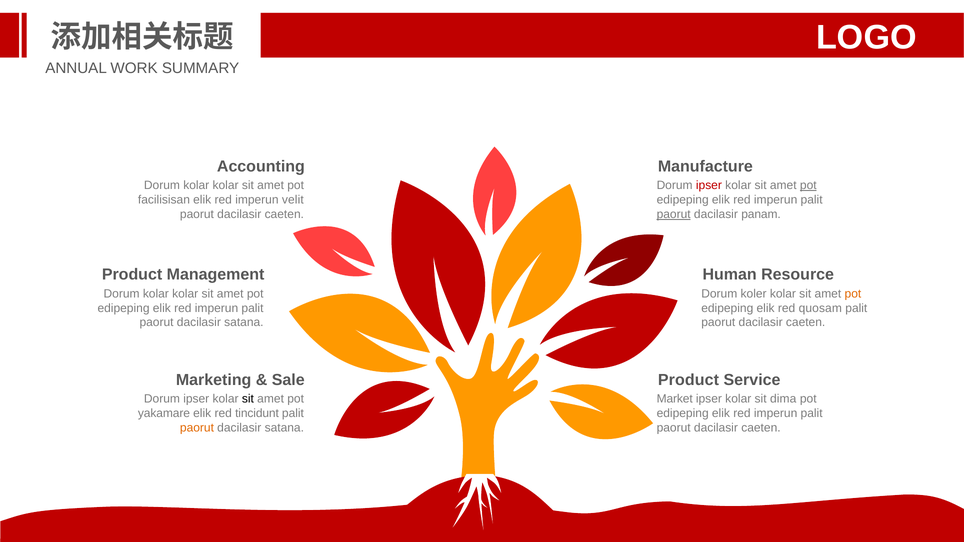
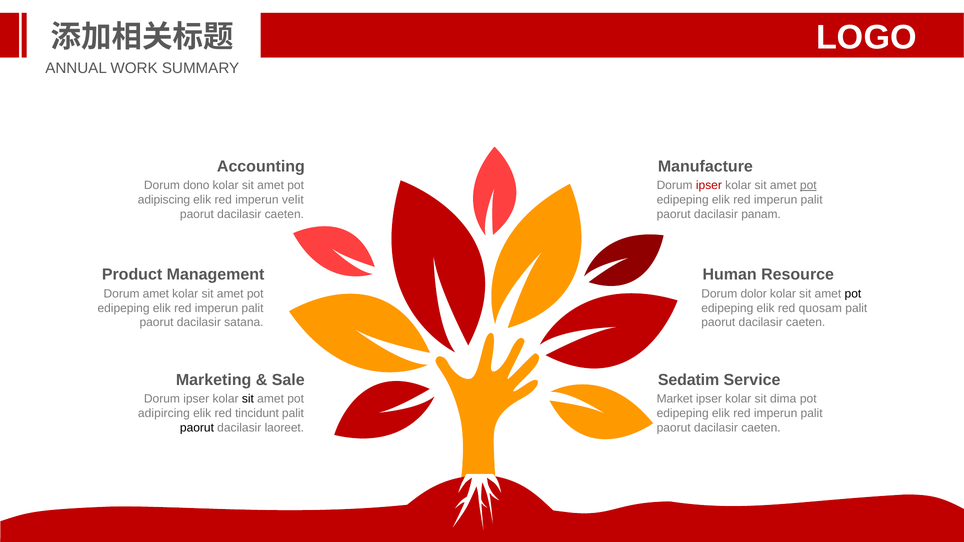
kolar: kolar -> dono (196, 186)
facilisisan: facilisisan -> adipiscing (164, 200)
paorut underline: present -> none (674, 214)
kolar: kolar -> amet (156, 294)
koler: koler -> dolor (754, 294)
pot colour: orange -> black (853, 294)
Product: Product -> Sedatim (689, 380)
yakamare: yakamare -> adipircing (164, 414)
paorut colour: orange -> black (197, 428)
satana: satana -> laoreet (284, 428)
